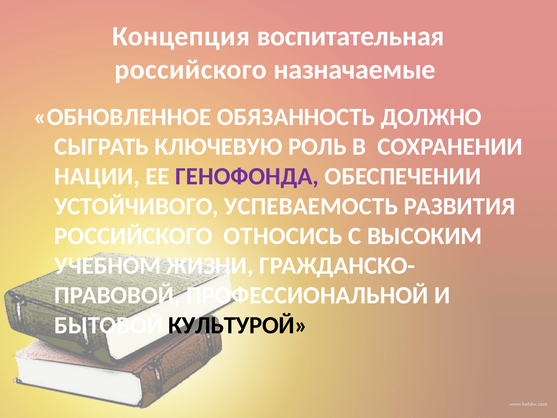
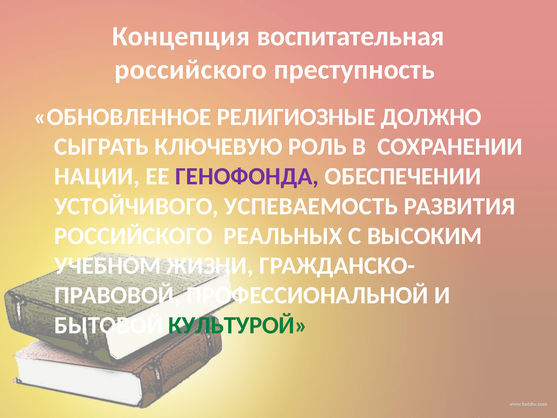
назначаемые: назначаемые -> преступность (354, 70)
ОБЯЗАННОСТЬ: ОБЯЗАННОСТЬ -> РЕЛИГИОЗНЫЕ (296, 117)
ОТНОСИСЬ: ОТНОСИСЬ -> РЕАЛЬНЫХ (283, 236)
КУЛЬТУРОЙ colour: black -> green (238, 325)
